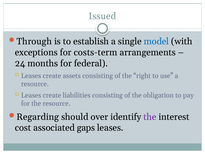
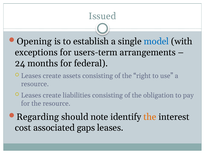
Through: Through -> Opening (34, 41)
costs-term: costs-term -> users-term (96, 52)
over: over -> note (99, 117)
the colour: purple -> orange (150, 117)
